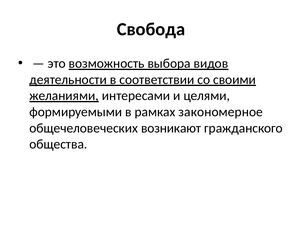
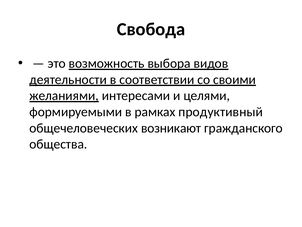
закономерное: закономерное -> продуктивный (221, 112)
